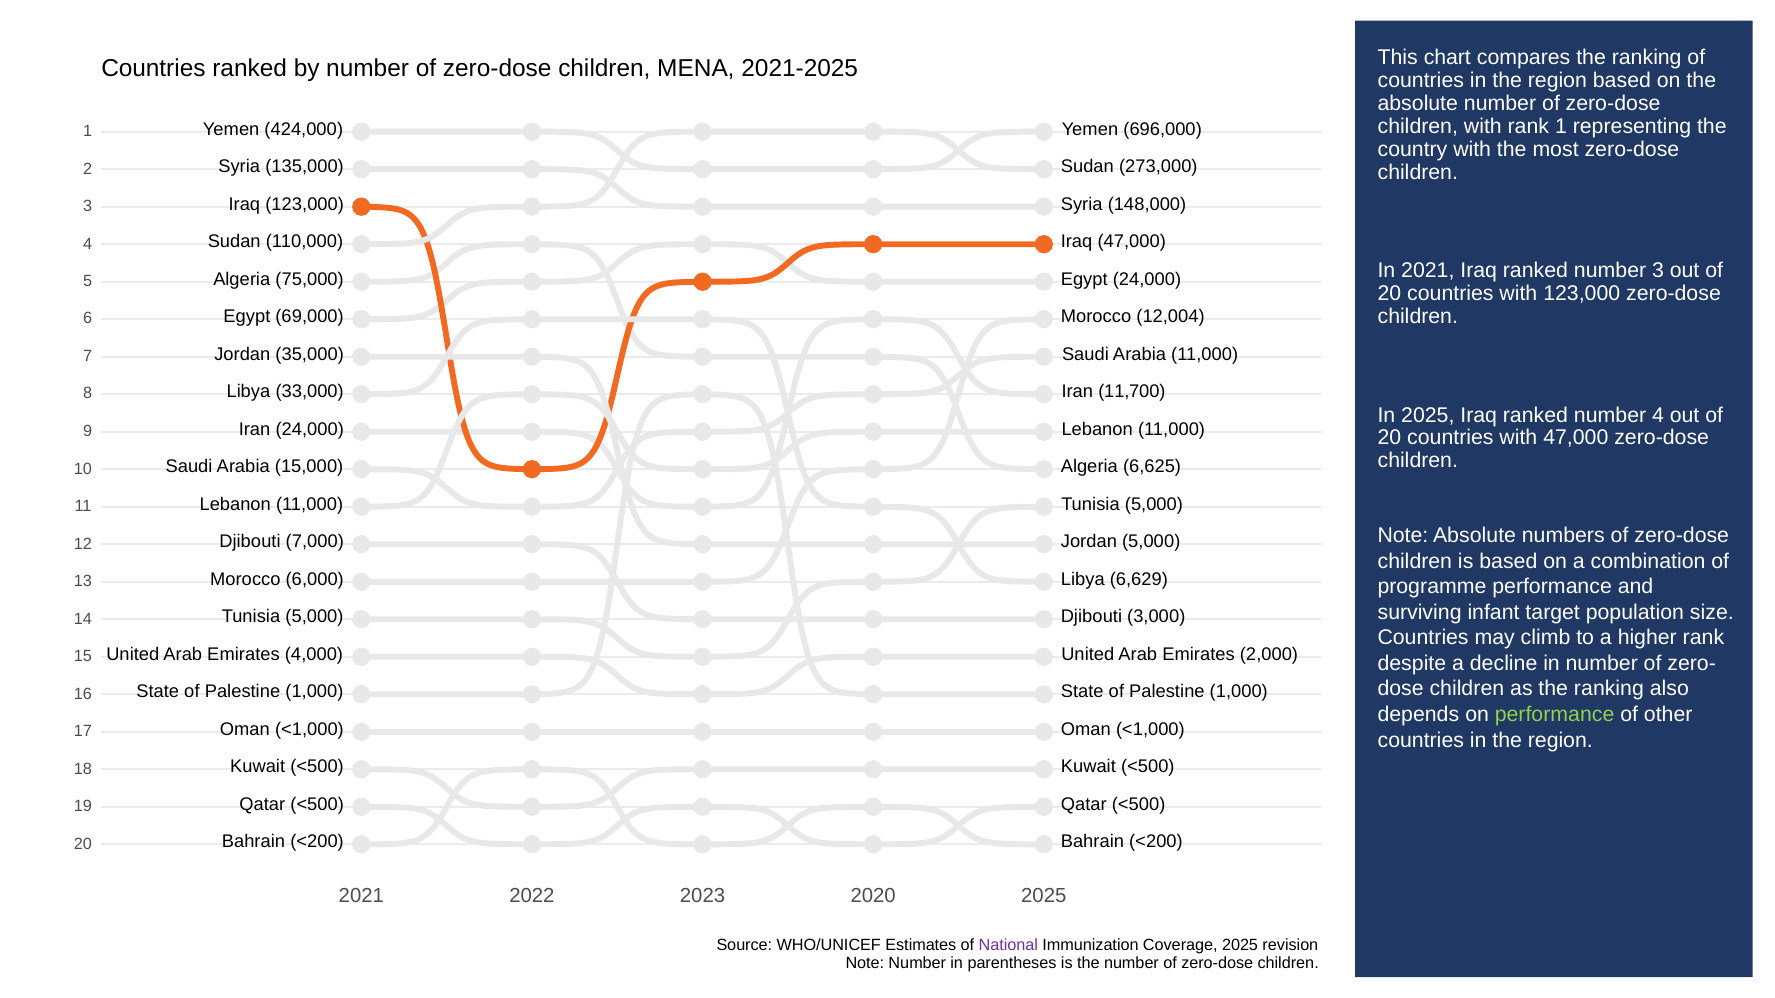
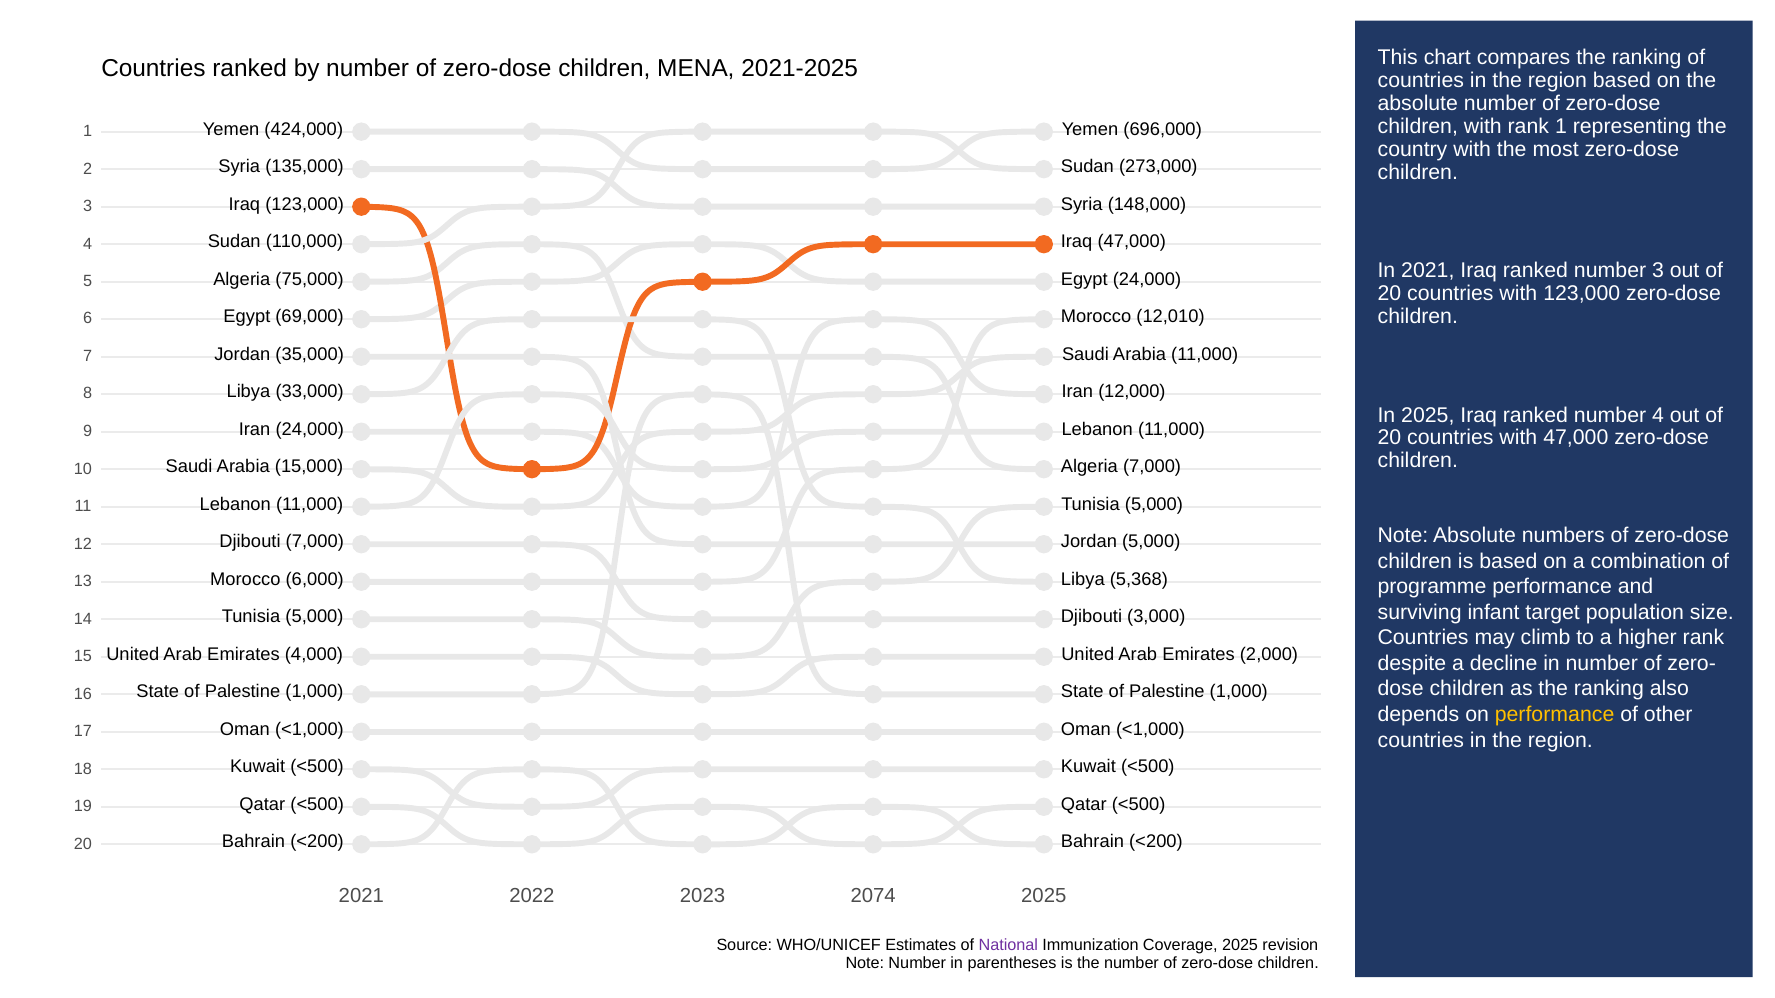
12,004: 12,004 -> 12,010 (1171, 317)
11,700: 11,700 -> 12,000 (1132, 392)
Algeria 6,625: 6,625 -> 7,000 (1152, 467)
6,629: 6,629 -> 5,368 (1139, 579)
performance colour: light green -> yellow (1555, 715)
2020: 2020 -> 2074 (873, 896)
